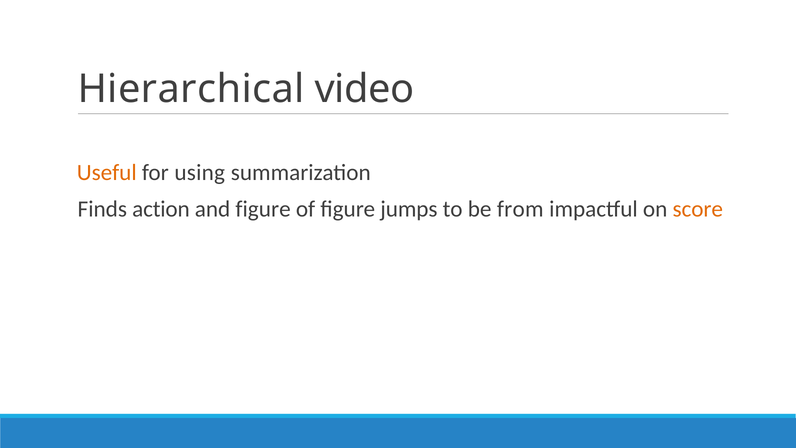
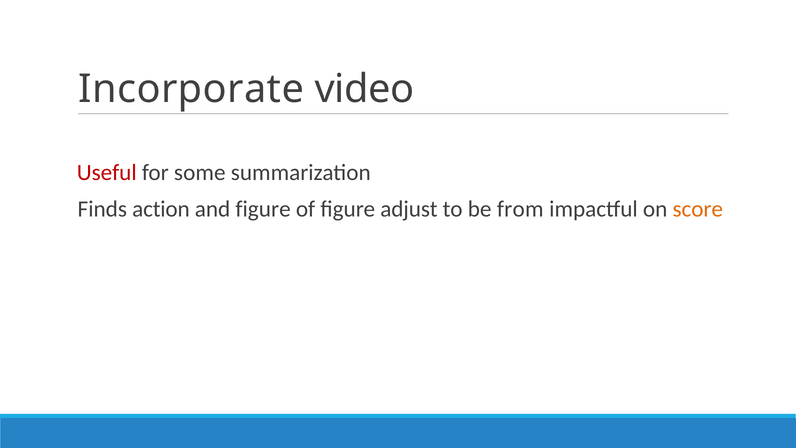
Hierarchical: Hierarchical -> Incorporate (191, 89)
Useful colour: orange -> red (107, 172)
using: using -> some (200, 172)
jumps: jumps -> adjust (409, 209)
